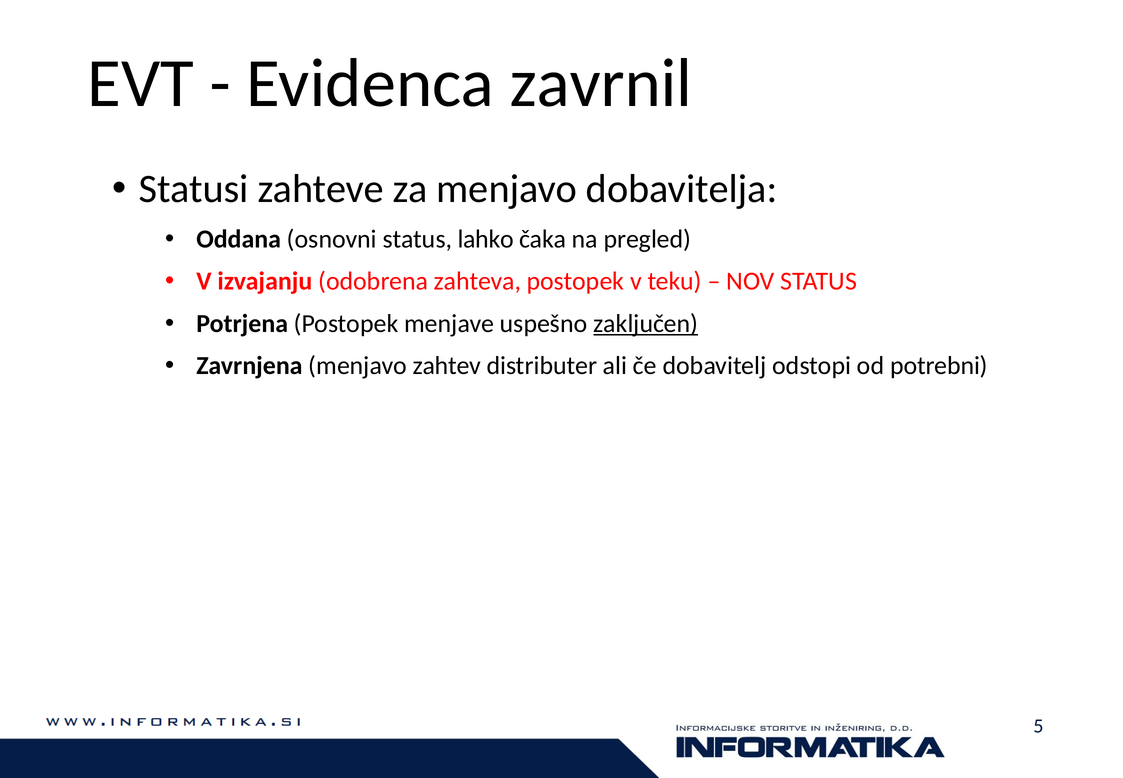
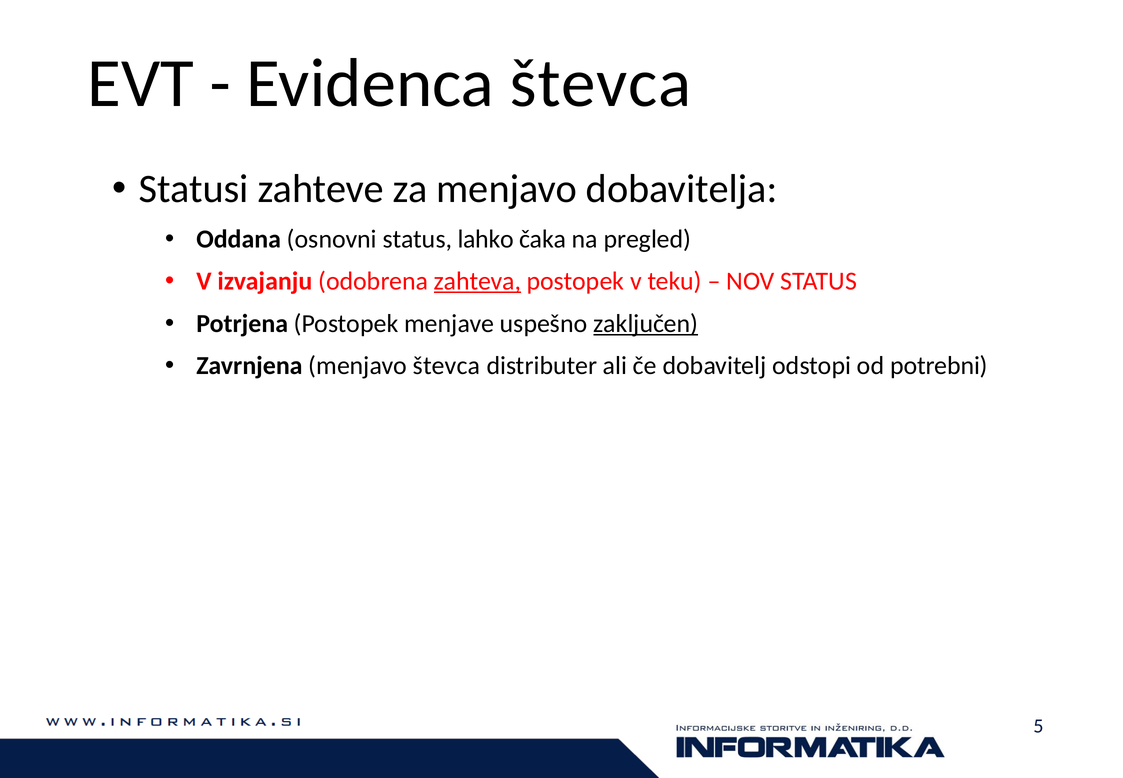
Evidenca zavrnil: zavrnil -> števca (600, 83)
zahteva underline: none -> present (477, 281)
menjavo zahtev: zahtev -> števca (447, 365)
